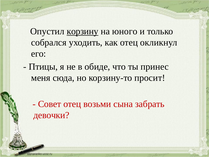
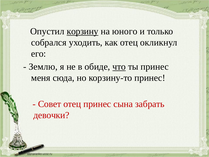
Птицы: Птицы -> Землю (43, 67)
что underline: none -> present (119, 67)
корзину-то просит: просит -> принес (150, 78)
отец возьми: возьми -> принес (97, 104)
